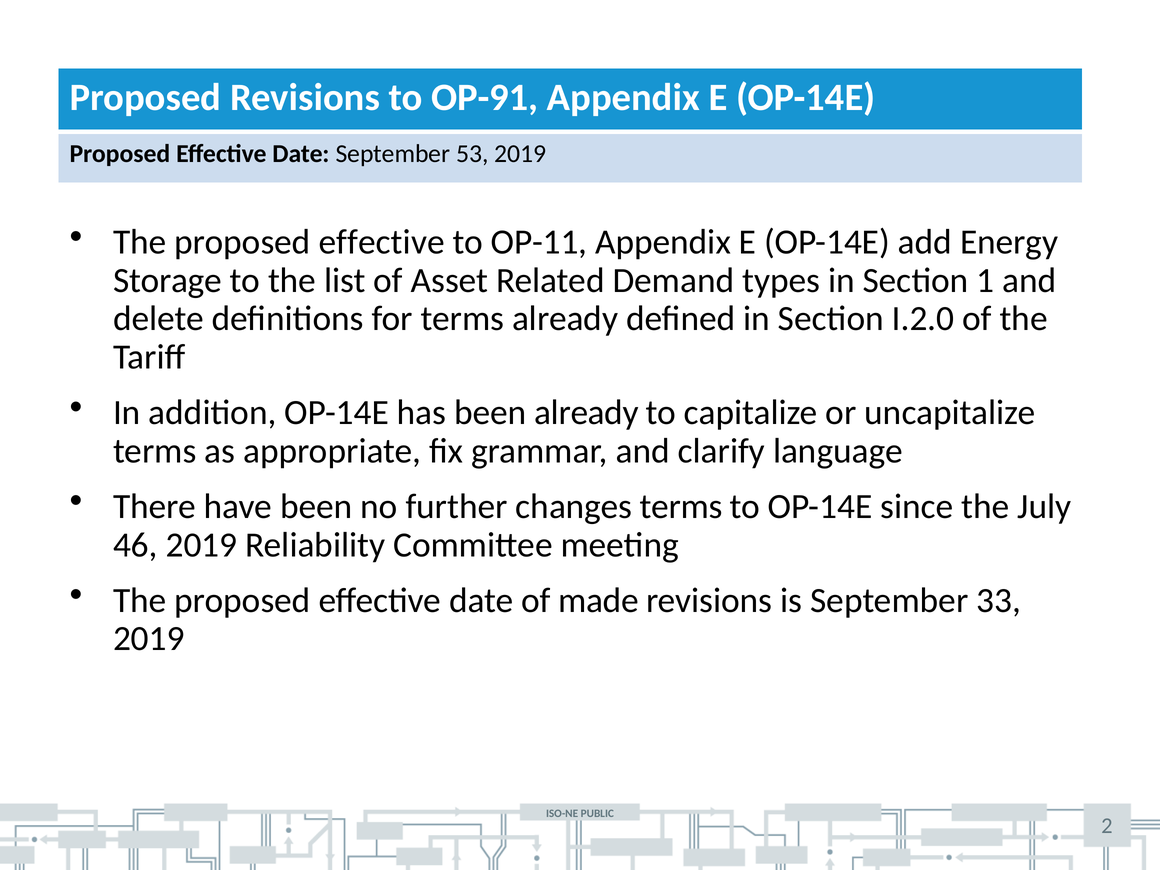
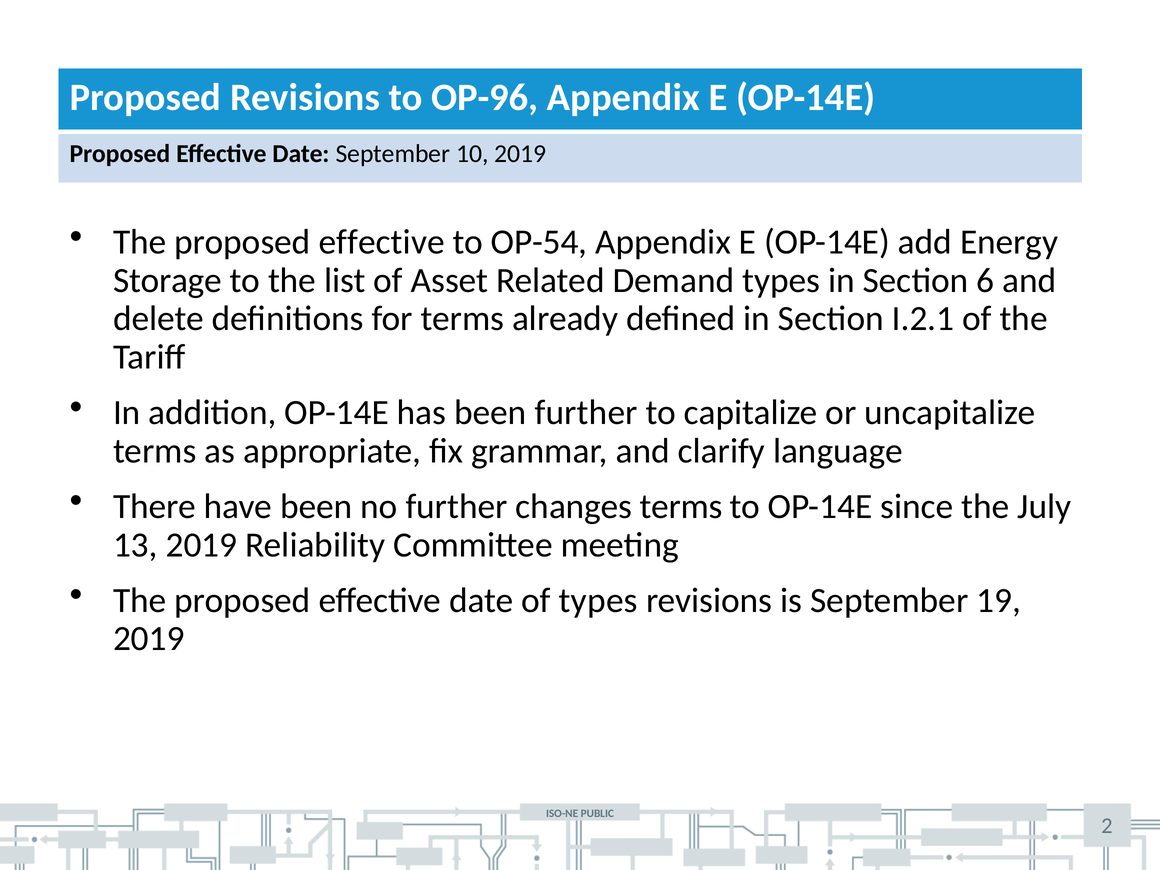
OP-91: OP-91 -> OP-96 (485, 97)
53: 53 -> 10 (472, 154)
OP-11: OP-11 -> OP-54 (539, 242)
1: 1 -> 6 (985, 280)
I.2.0: I.2.0 -> I.2.1 (923, 319)
been already: already -> further (586, 413)
46: 46 -> 13 (135, 545)
of made: made -> types (598, 600)
33: 33 -> 19 (999, 600)
